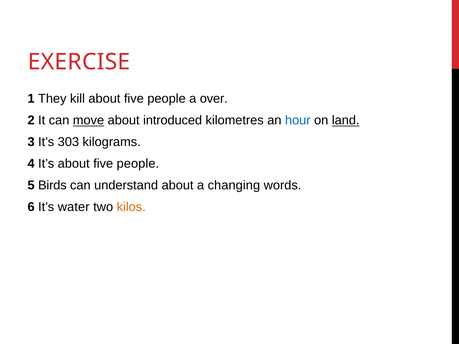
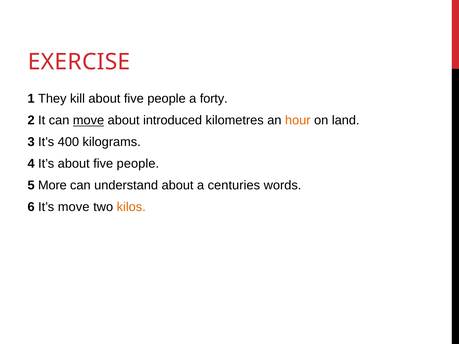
over: over -> forty (214, 99)
hour colour: blue -> orange (298, 120)
land underline: present -> none (346, 120)
303: 303 -> 400 (68, 142)
Birds: Birds -> More (52, 186)
changing: changing -> centuries (234, 186)
It’s water: water -> move (74, 207)
